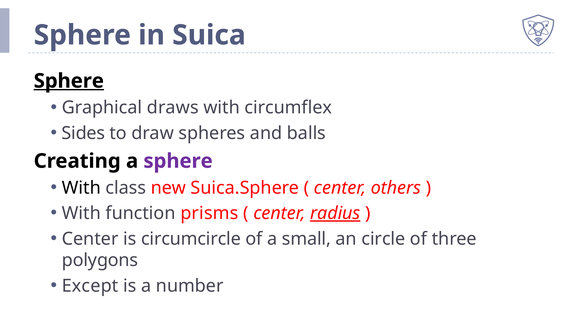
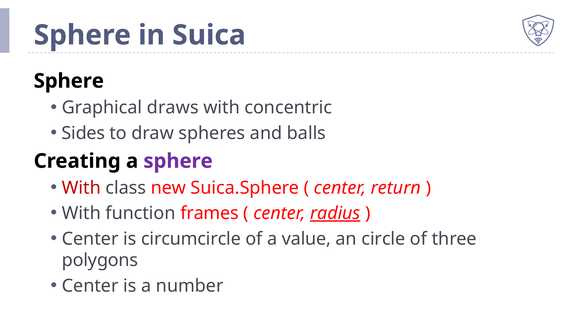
Sphere underline: present -> none (69, 81)
circumflex: circumflex -> concentric (288, 108)
With colour: black -> red (81, 188)
others: others -> return (396, 188)
prisms: prisms -> frames (210, 213)
small: small -> value (306, 239)
Except: Except -> Center (90, 286)
